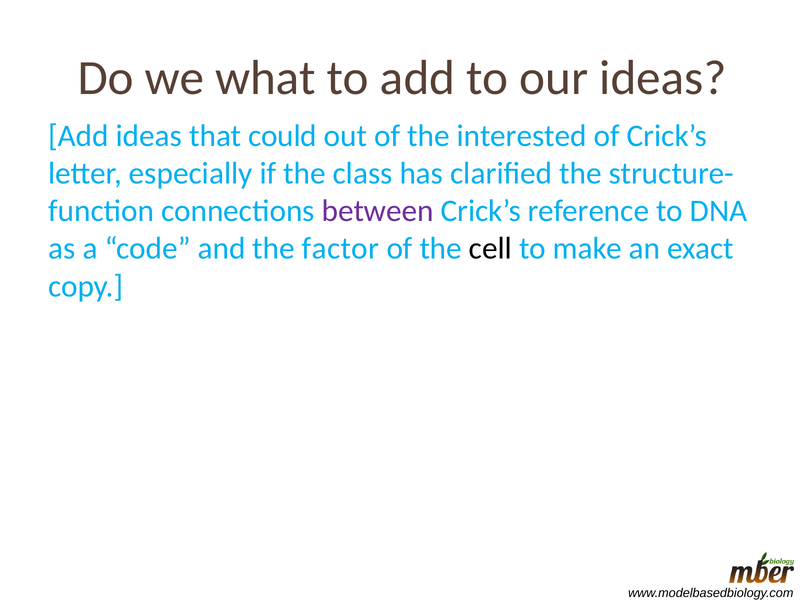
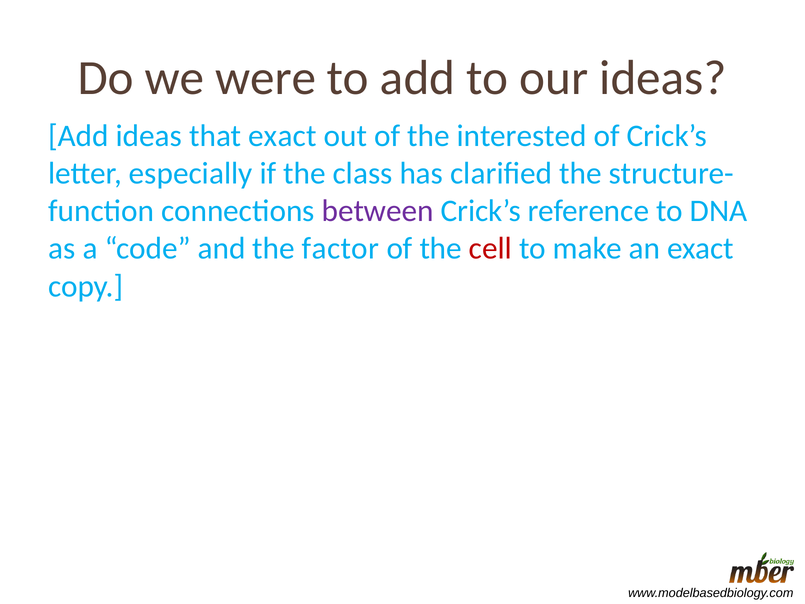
what: what -> were (266, 78)
that could: could -> exact (282, 136)
cell colour: black -> red (491, 248)
